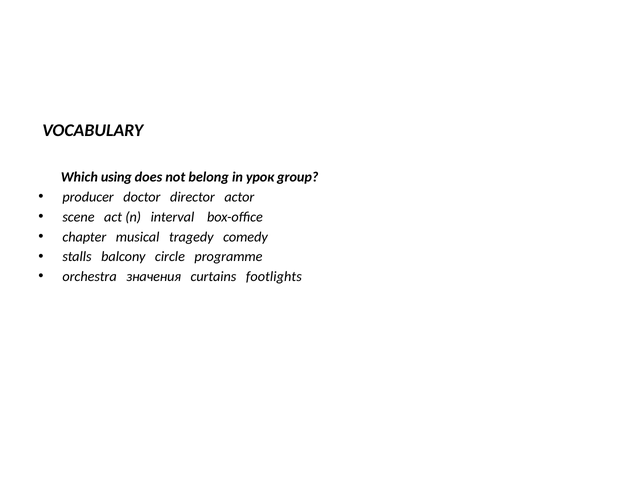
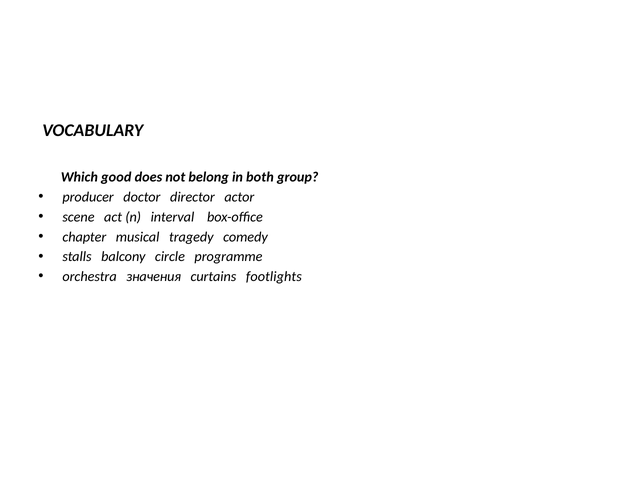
using: using -> good (116, 177)
урок: урок -> both (260, 177)
